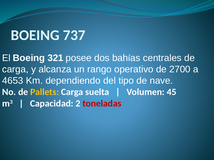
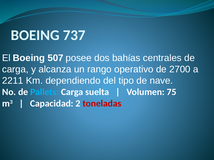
321: 321 -> 507 (55, 58)
4653: 4653 -> 2211 (13, 81)
Pallets colour: yellow -> light blue (45, 92)
45: 45 -> 75 (172, 92)
